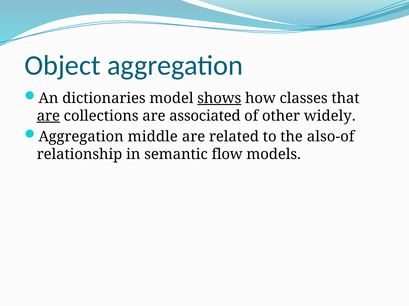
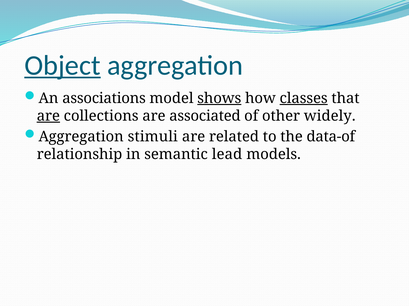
Object underline: none -> present (63, 66)
dictionaries: dictionaries -> associations (104, 98)
classes underline: none -> present (304, 98)
middle: middle -> stimuli (153, 137)
also-of: also-of -> data-of (331, 137)
flow: flow -> lead (227, 155)
